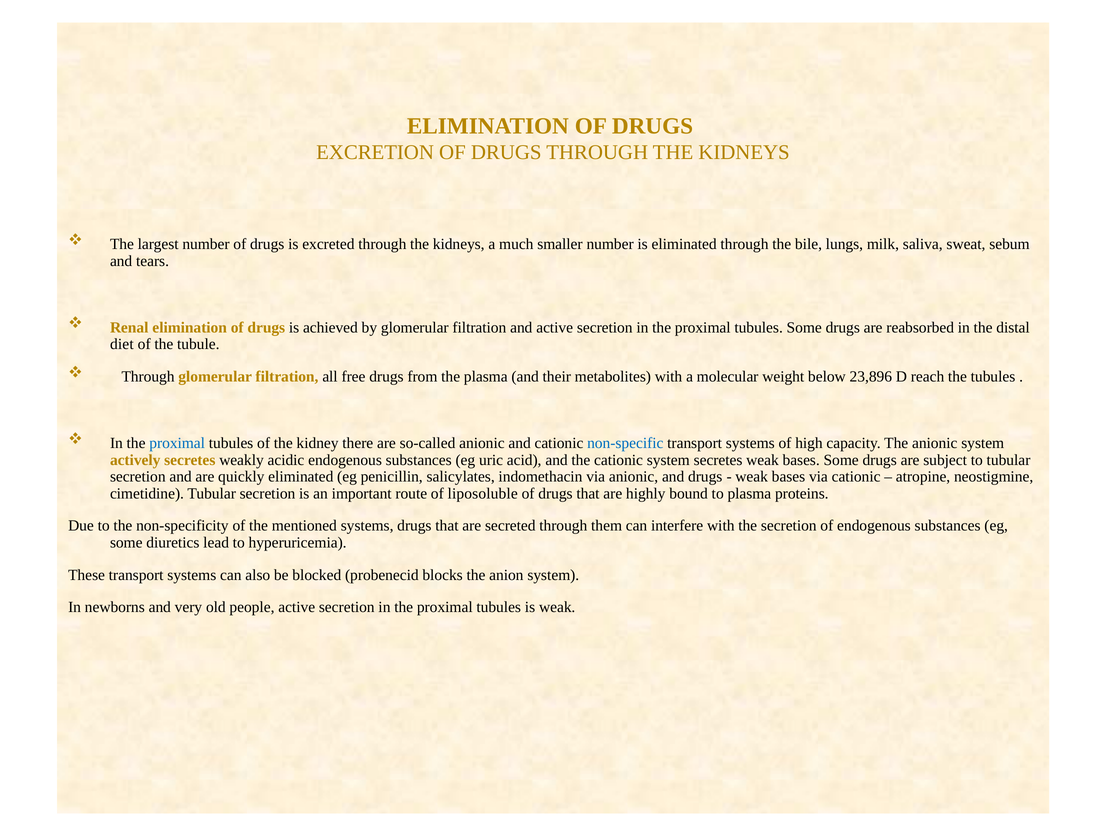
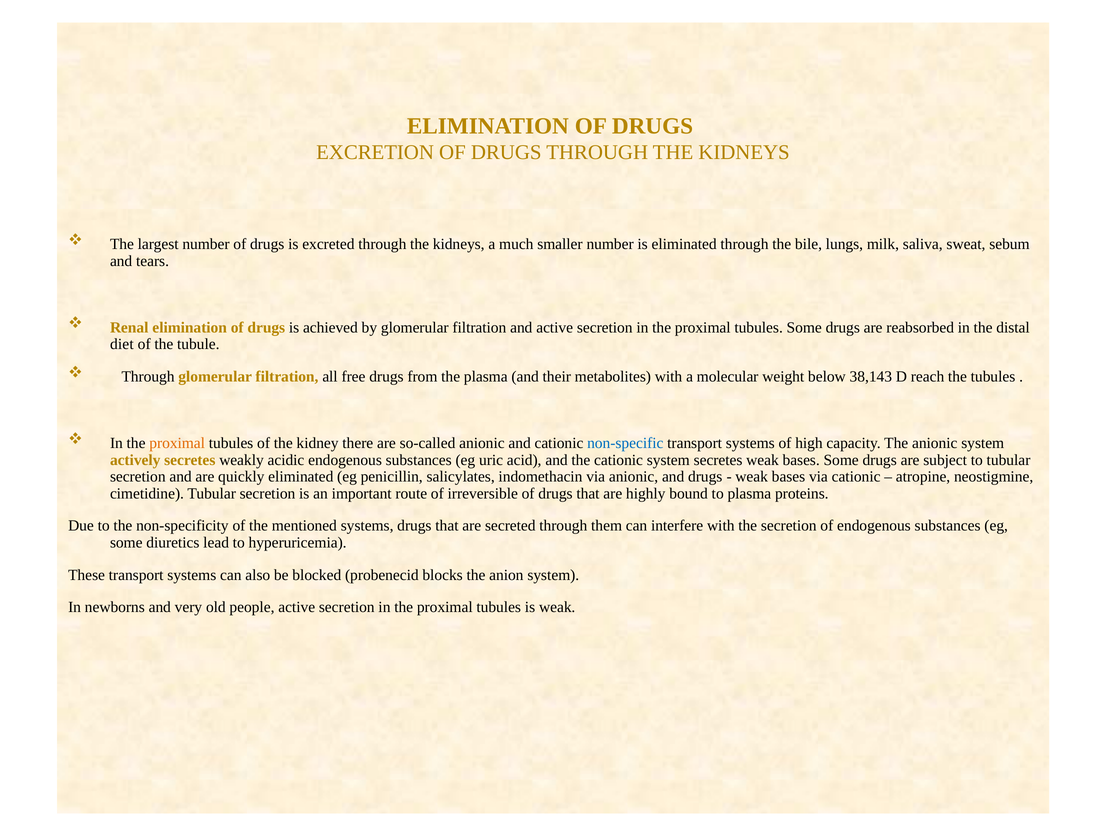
23,896: 23,896 -> 38,143 (871, 377)
proximal colour: blue -> orange (177, 443)
liposoluble: liposoluble -> irreversible (483, 494)
